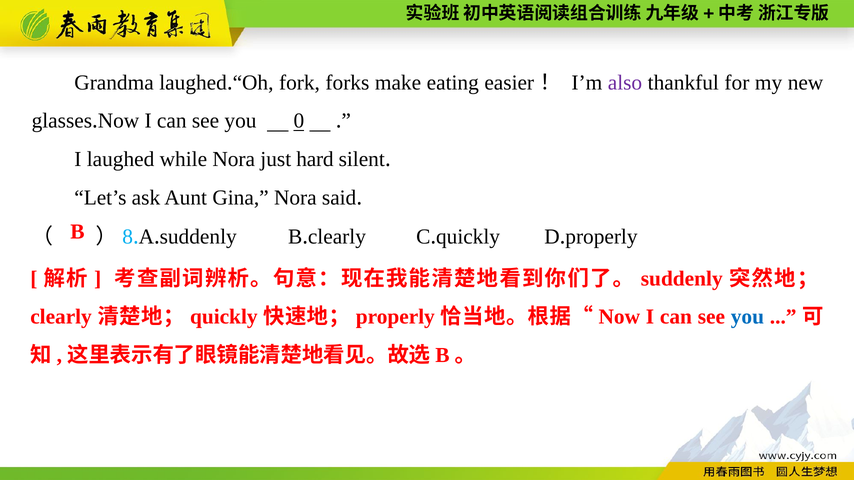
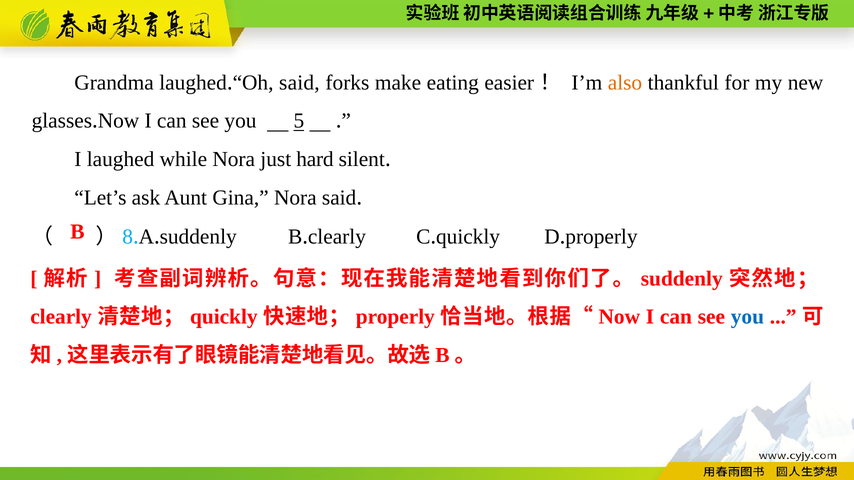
fork: fork -> said (299, 83)
also colour: purple -> orange (625, 83)
0: 0 -> 5 (299, 121)
